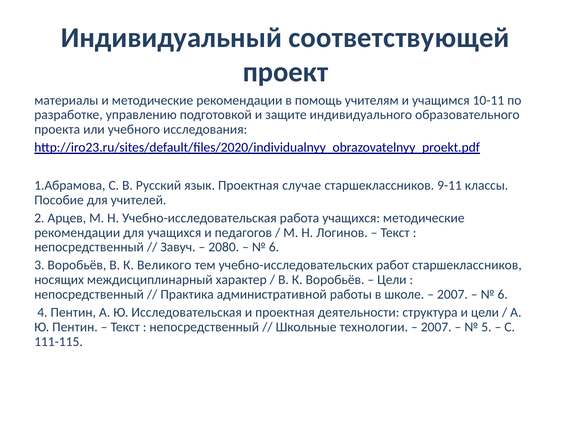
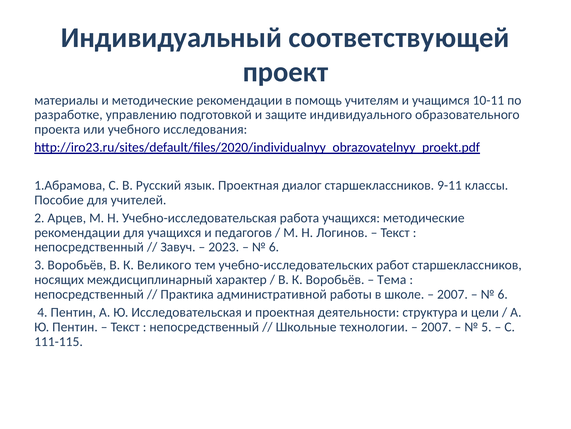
случае: случае -> диалог (302, 185)
2080: 2080 -> 2023 (224, 247)
Цели: Цели -> Тема (392, 279)
